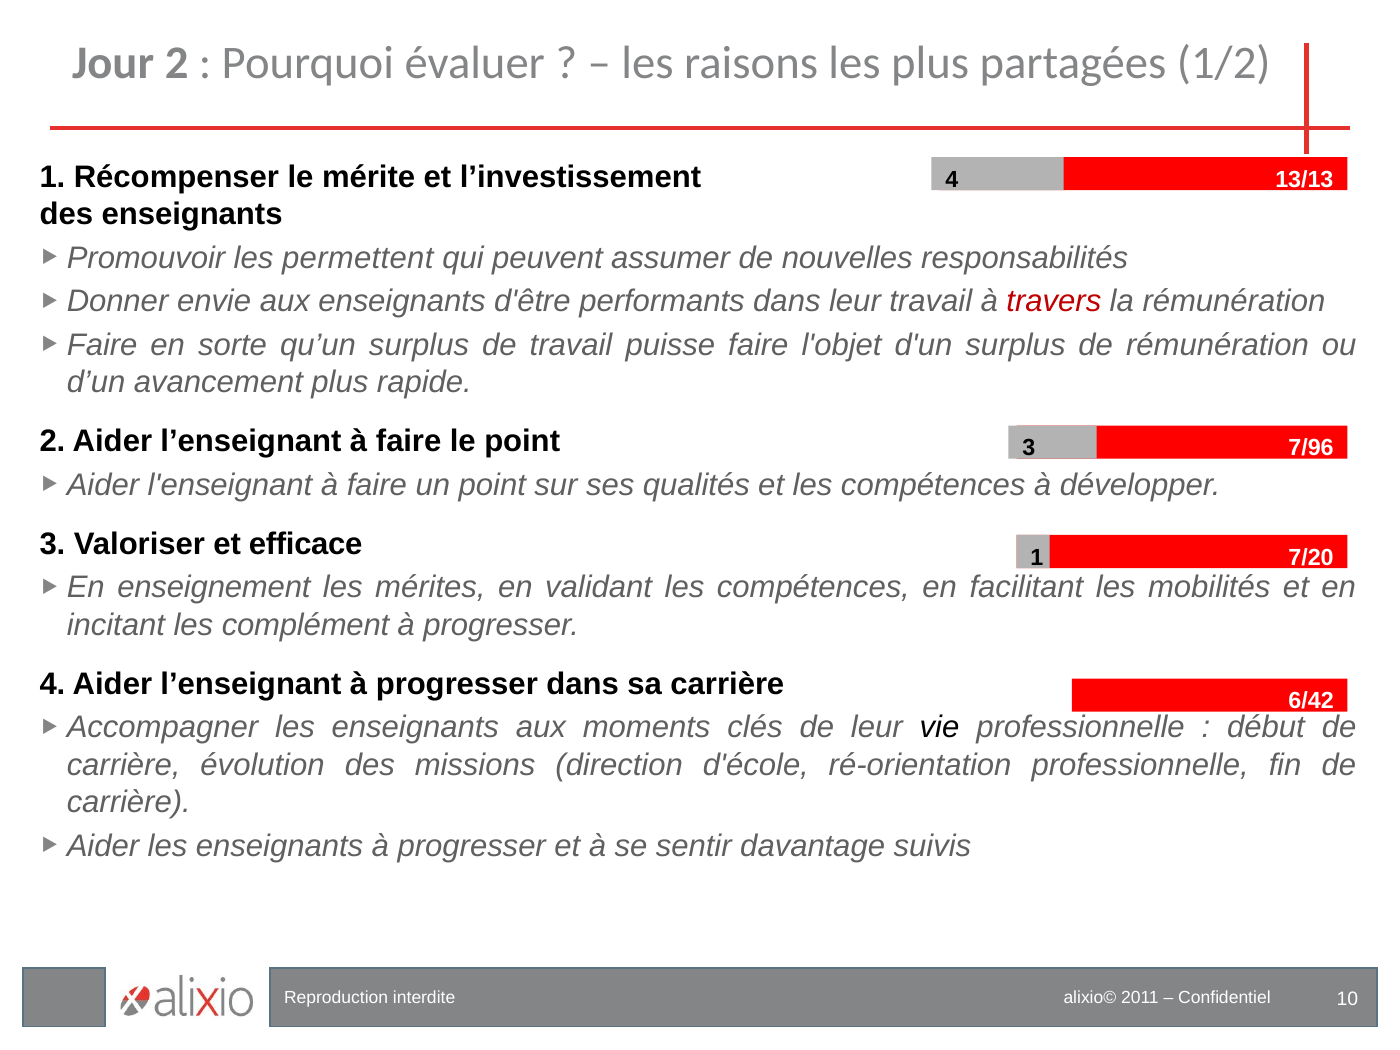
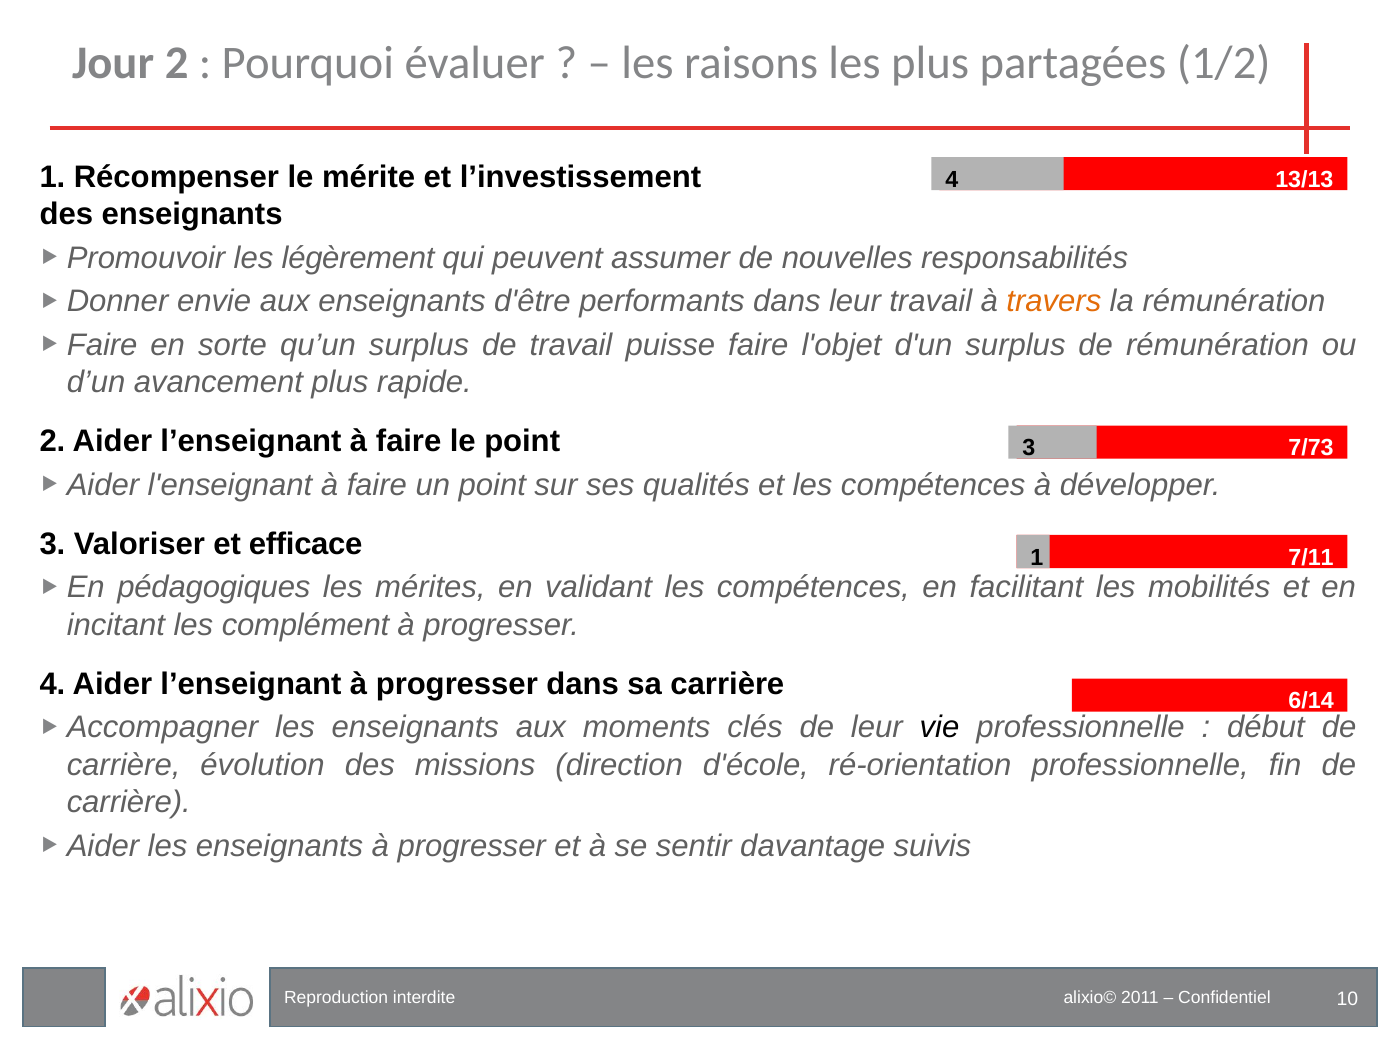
permettent: permettent -> légèrement (358, 258)
travers colour: red -> orange (1054, 302)
7/96: 7/96 -> 7/73 (1311, 448)
7/20: 7/20 -> 7/11 (1311, 557)
enseignement: enseignement -> pédagogiques (214, 588)
6/42: 6/42 -> 6/14 (1311, 701)
